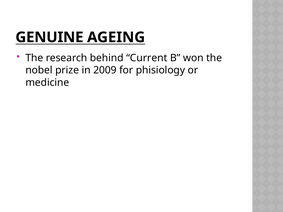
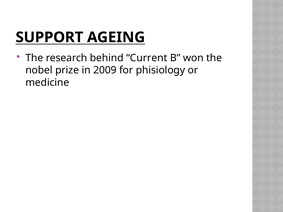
GENUINE: GENUINE -> SUPPORT (49, 37)
